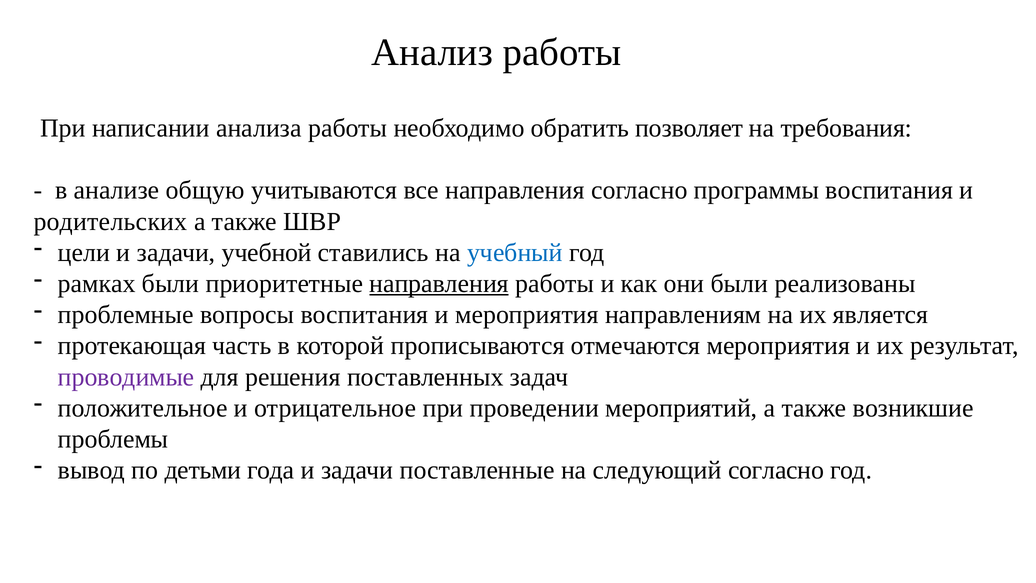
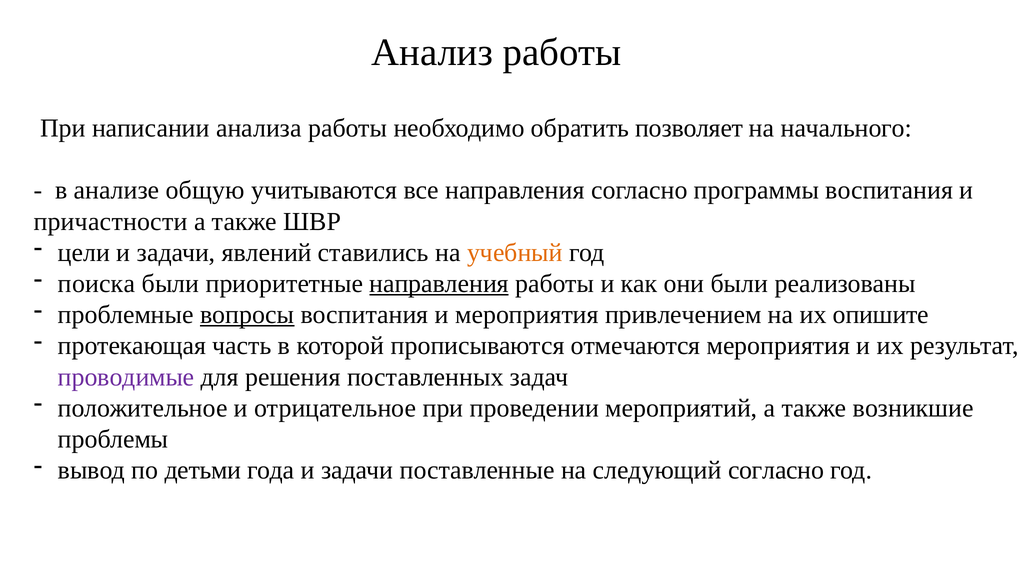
требования: требования -> начального (846, 128)
родительских: родительских -> причастности (111, 221)
учебной: учебной -> явлений (267, 252)
учебный colour: blue -> orange (515, 252)
рамках: рамках -> поиска (97, 284)
вопросы underline: none -> present (247, 315)
направлениям: направлениям -> привлечением (683, 315)
является: является -> опишите (881, 315)
